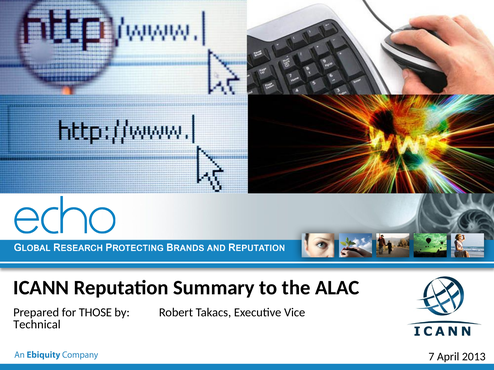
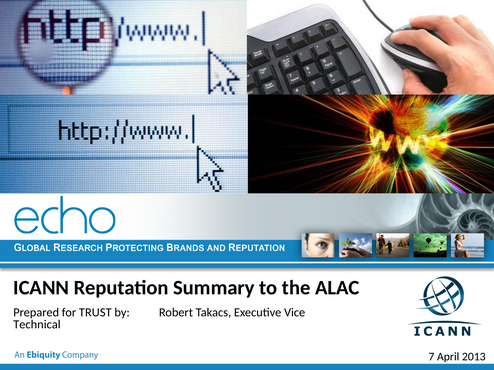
THOSE: THOSE -> TRUST (95, 313)
